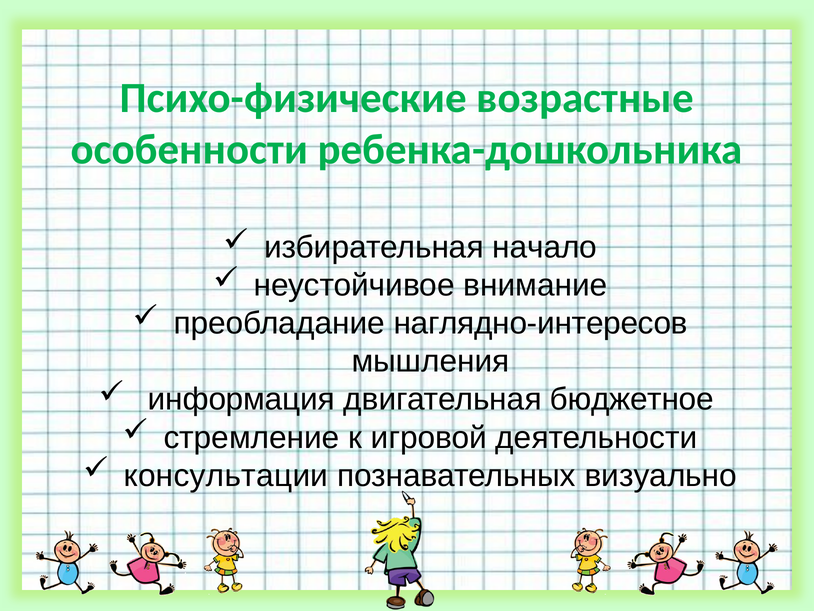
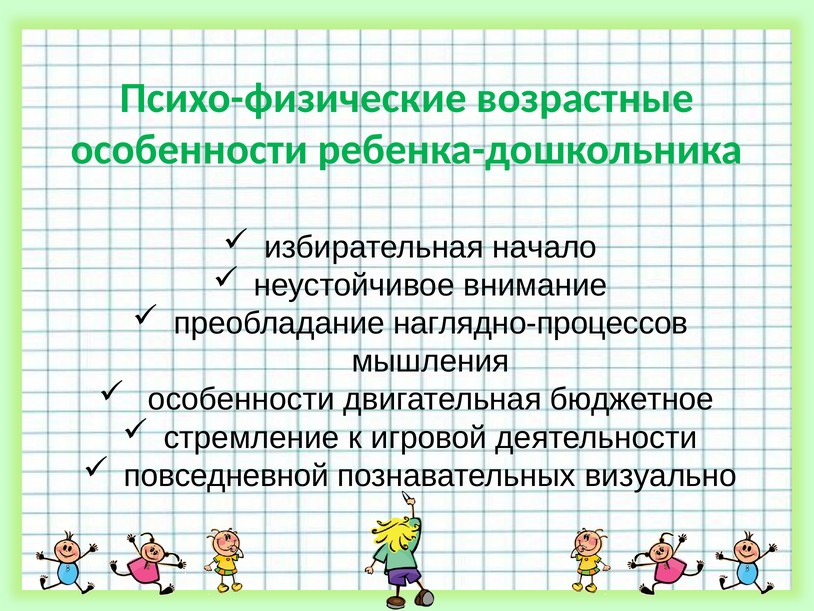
наглядно-интересов: наглядно-интересов -> наглядно-процессов (541, 323)
информация: информация -> особенности (241, 399)
консультации: консультации -> повседневной (226, 475)
